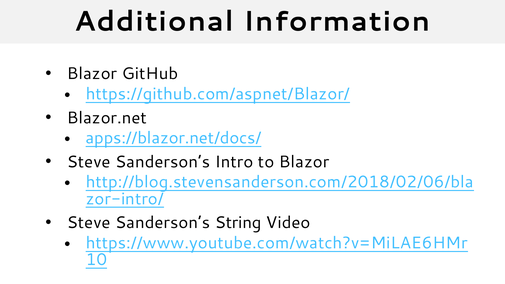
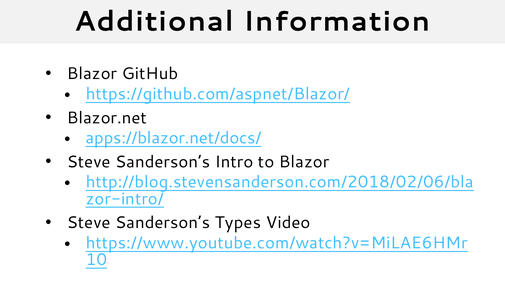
String: String -> Types (238, 223)
